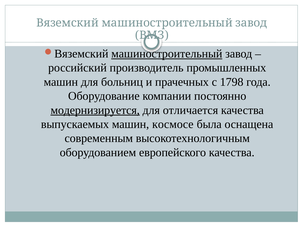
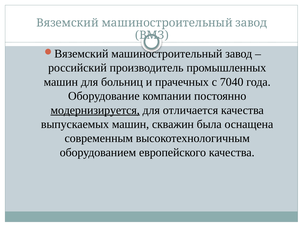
машиностроительный underline: present -> none (167, 54)
1798: 1798 -> 7040 (232, 82)
космосе: космосе -> скважин (173, 124)
